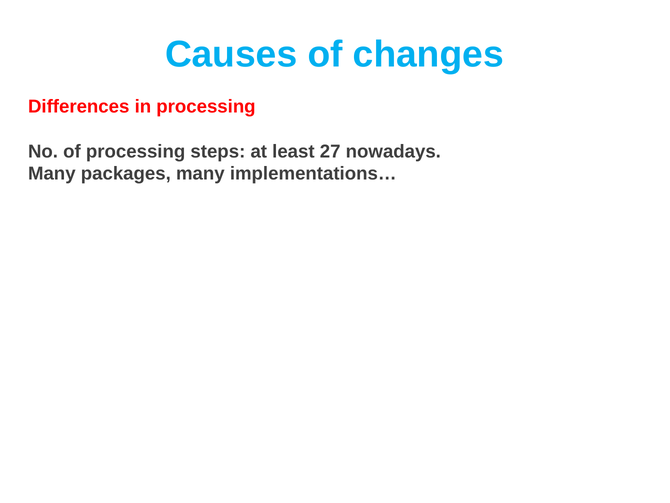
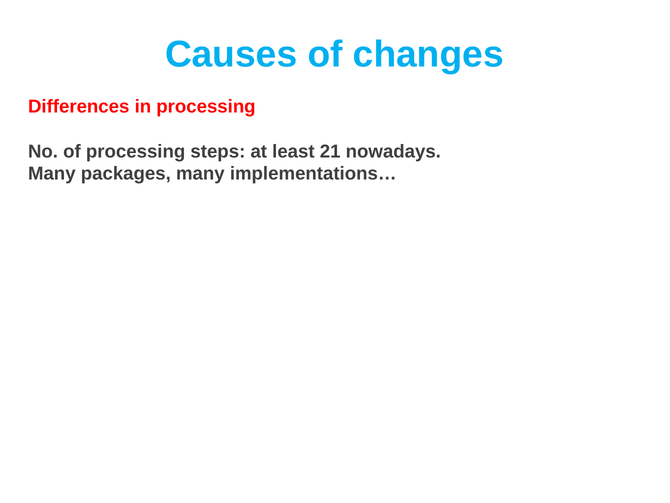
27: 27 -> 21 (330, 151)
